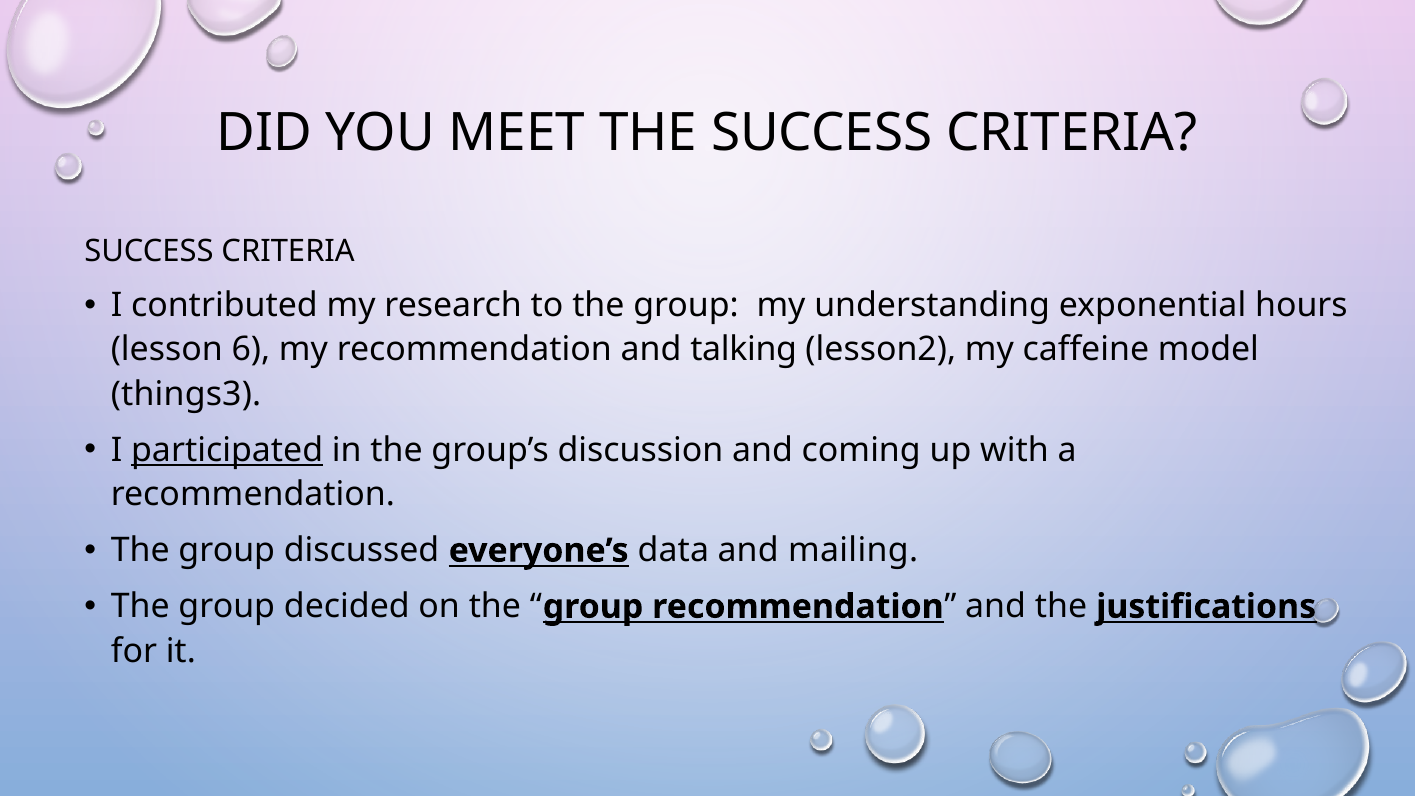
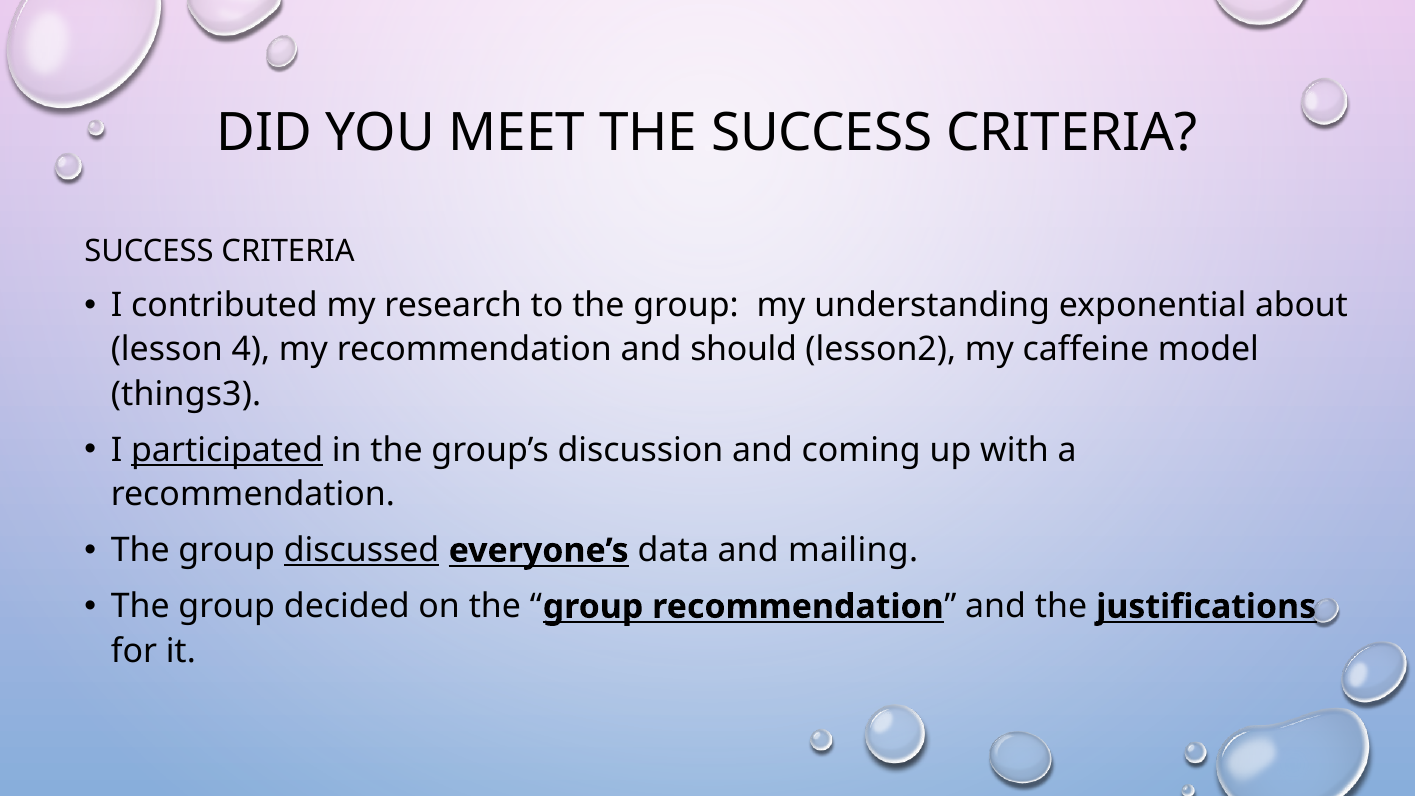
hours: hours -> about (1302, 305)
6: 6 -> 4 (251, 350)
talking: talking -> should (744, 350)
discussed underline: none -> present (362, 550)
